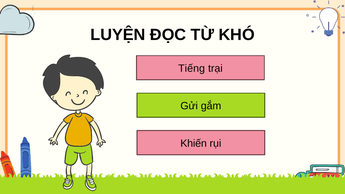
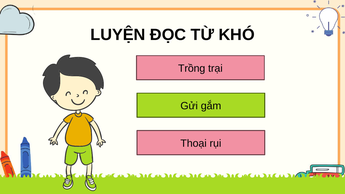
Tiếng: Tiếng -> Trồng (192, 68)
Khiến: Khiến -> Thoại (194, 143)
